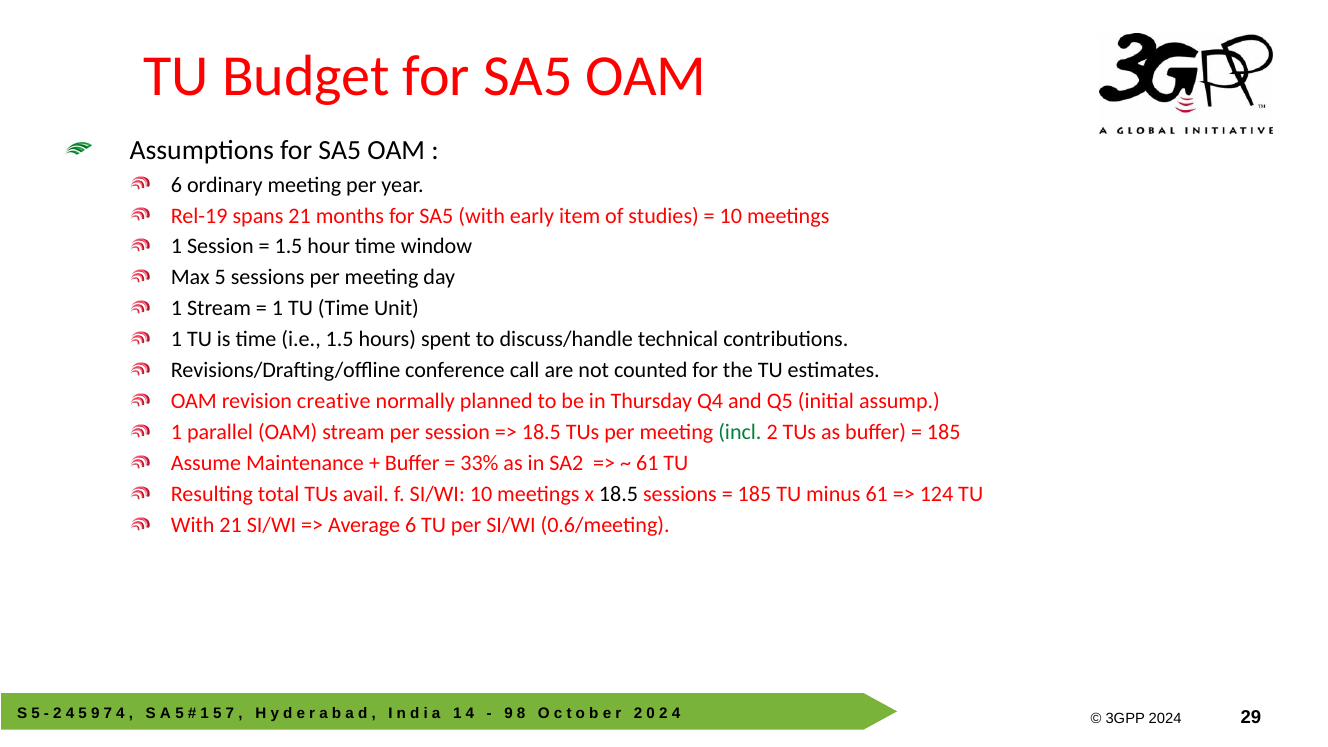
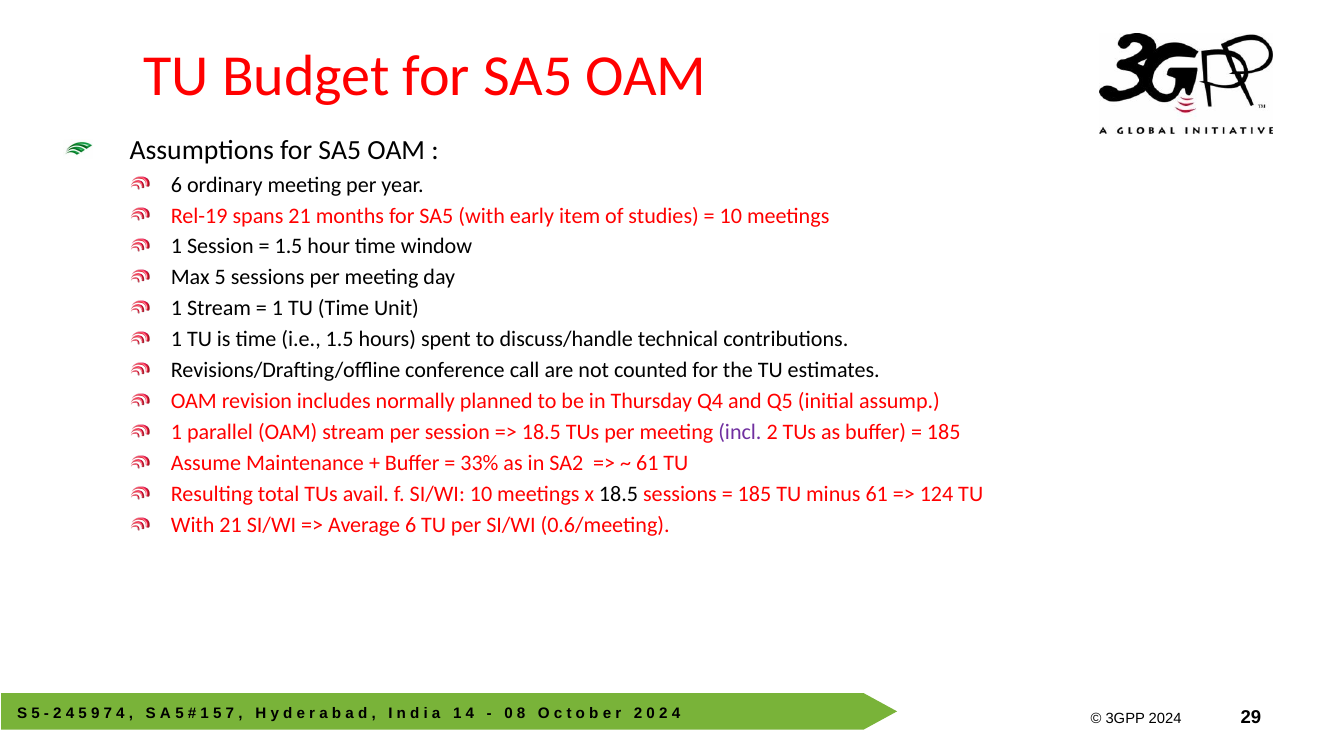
creative: creative -> includes (334, 402)
incl colour: green -> purple (740, 433)
9: 9 -> 0 (509, 713)
